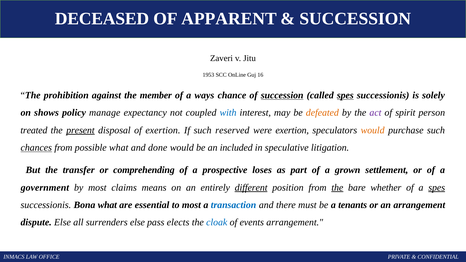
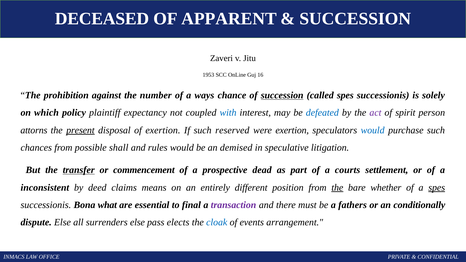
member: member -> number (156, 95)
spes underline: present -> none (345, 95)
shows: shows -> which (46, 113)
manage: manage -> plaintiff (105, 113)
defeated colour: orange -> blue (322, 113)
treated: treated -> attorns (34, 130)
would colour: orange -> blue (373, 130)
chances underline: present -> none (36, 148)
possible what: what -> shall (119, 148)
done: done -> rules (158, 148)
included: included -> demised (236, 148)
transfer underline: none -> present (79, 170)
comprehending: comprehending -> commencement (144, 170)
loses: loses -> dead (262, 170)
grown: grown -> courts (348, 170)
government: government -> inconsistent (45, 188)
by most: most -> deed (97, 188)
different underline: present -> none (251, 188)
to most: most -> final (191, 205)
transaction colour: blue -> purple (234, 205)
tenants: tenants -> fathers (353, 205)
an arrangement: arrangement -> conditionally (419, 205)
